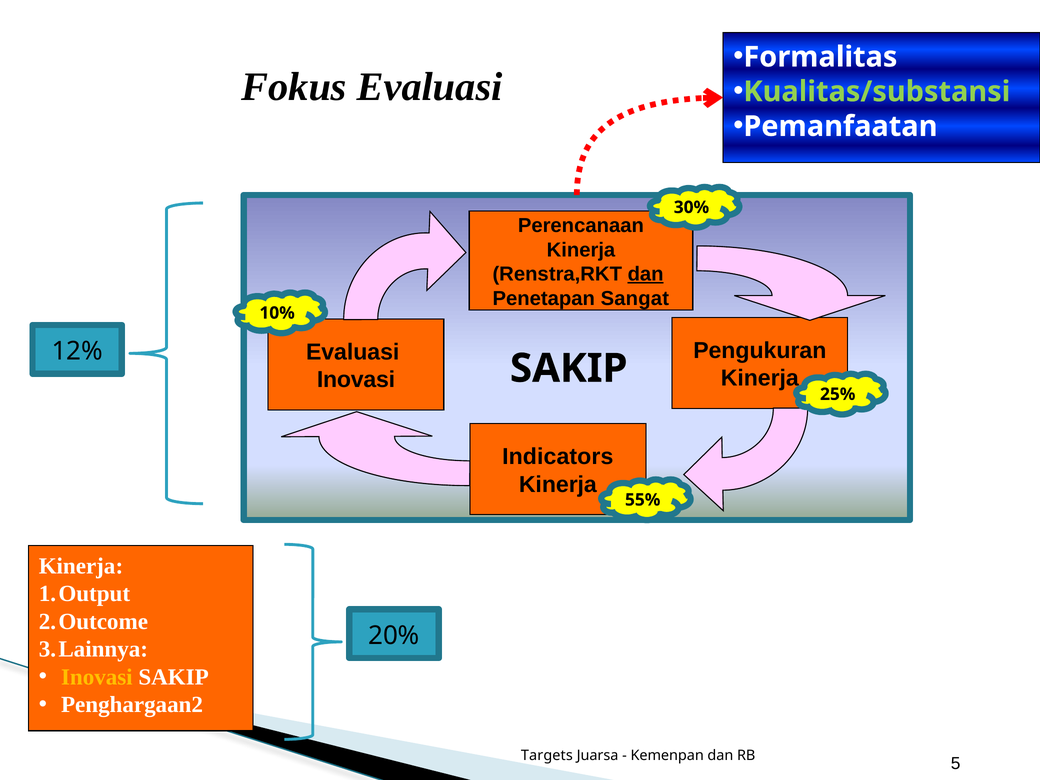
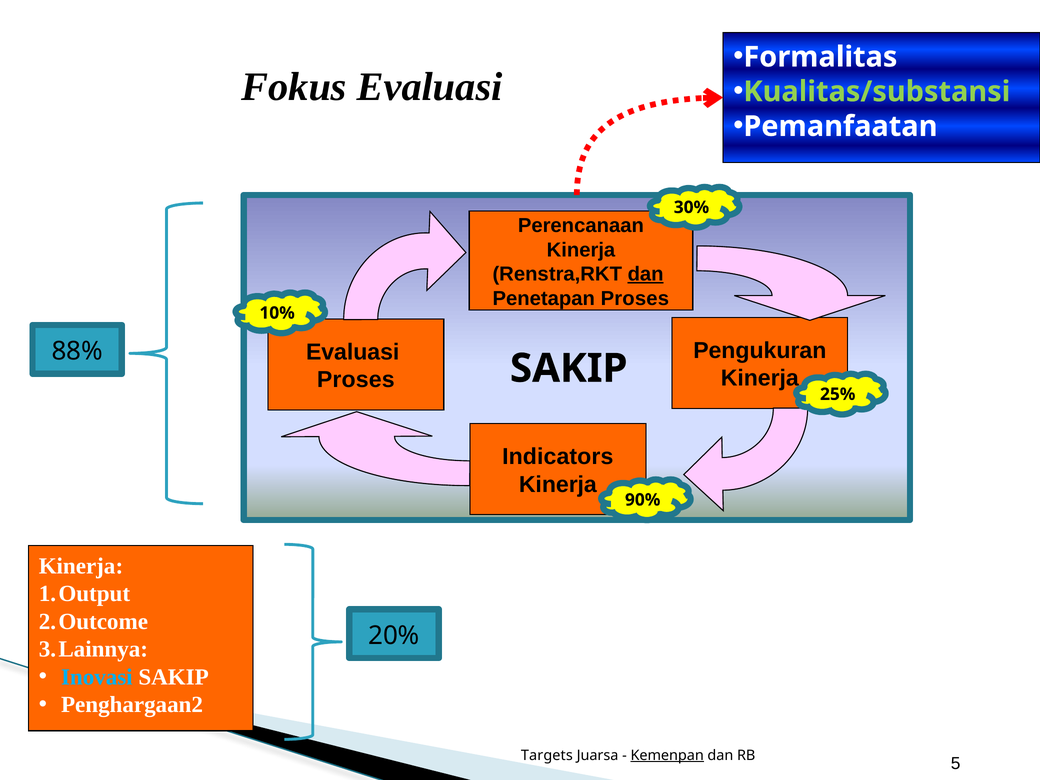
Penetapan Sangat: Sangat -> Proses (635, 298)
12%: 12% -> 88% (77, 351)
Inovasi: Inovasi -> Proses (356, 380)
55%: 55% -> 90% (643, 500)
Inovasi colour: yellow -> light blue (97, 677)
Kemenpan underline: none -> present (667, 755)
